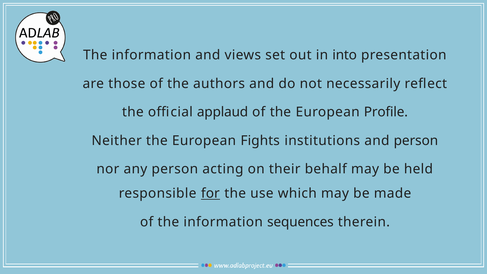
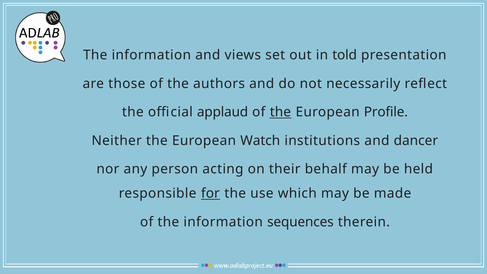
into: into -> told (345, 55)
the underline: none -> present (280, 112)
Fights: Fights -> Watch (260, 141)
and person: person -> dancer (416, 141)
